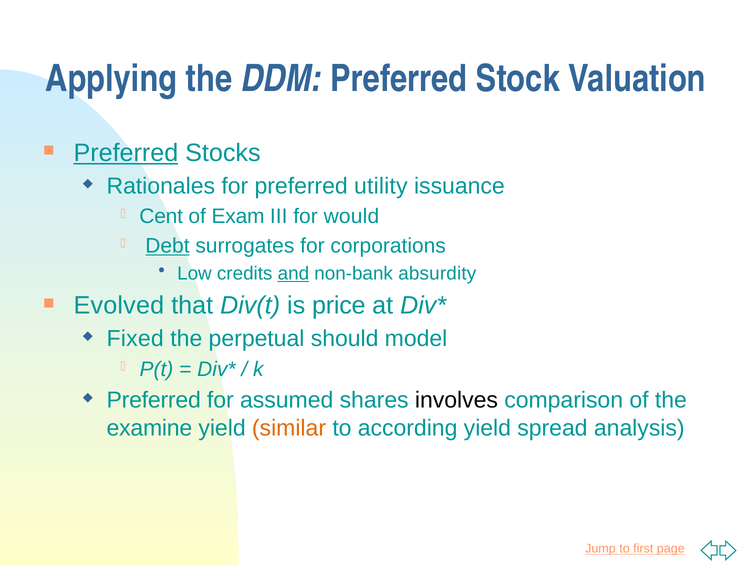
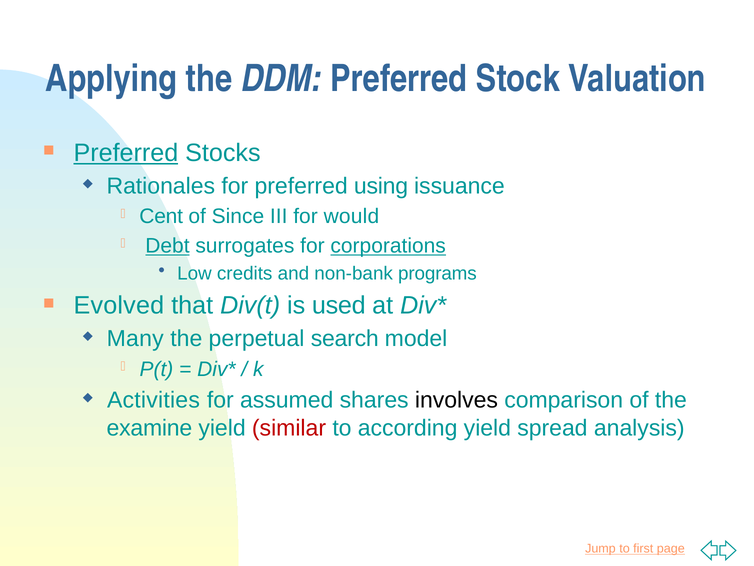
utility: utility -> using (381, 186)
Exam: Exam -> Since (238, 216)
corporations underline: none -> present (388, 246)
and underline: present -> none (293, 273)
absurdity: absurdity -> programs (437, 273)
price: price -> used (339, 305)
Fixed: Fixed -> Many (135, 338)
should: should -> search (345, 338)
Preferred: Preferred -> Activities (153, 400)
similar colour: orange -> red (289, 428)
